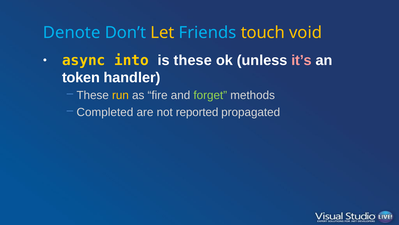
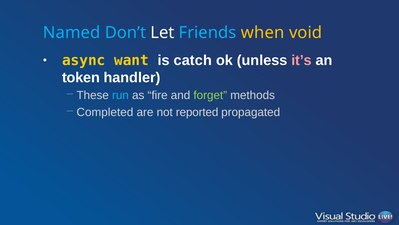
Denote: Denote -> Named (72, 33)
Let colour: yellow -> white (162, 33)
touch: touch -> when (263, 33)
into: into -> want (131, 60)
is these: these -> catch (193, 60)
run colour: yellow -> light blue (120, 95)
